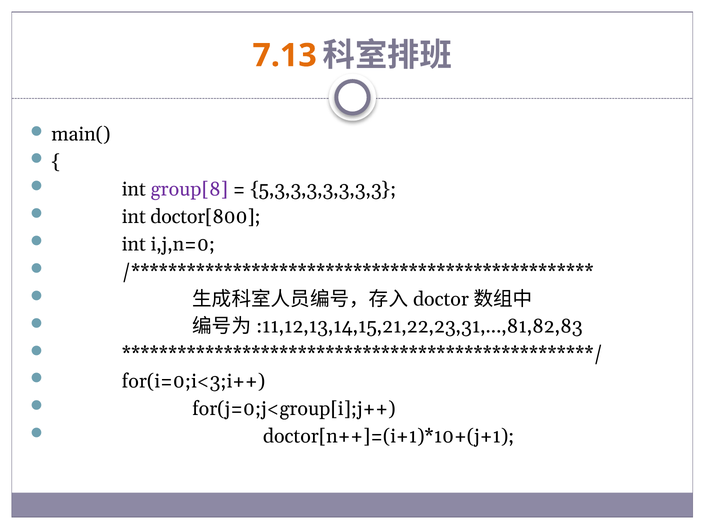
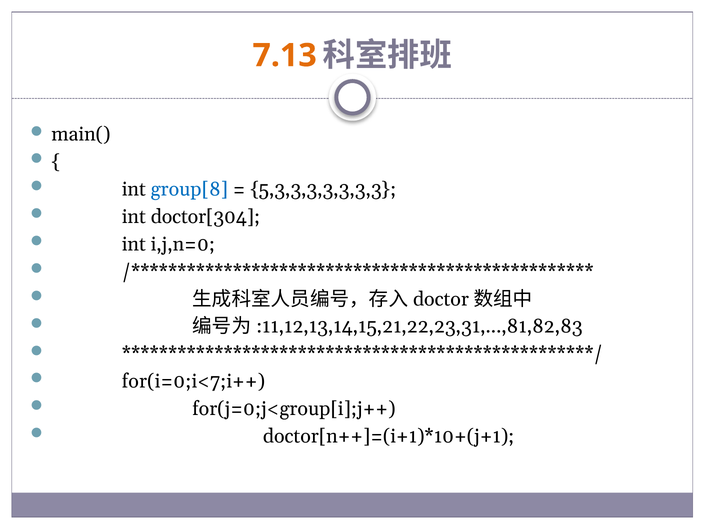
group[8 colour: purple -> blue (189, 189)
doctor[800: doctor[800 -> doctor[304 (205, 217)
for(i=0;i<3;i++: for(i=0;i<3;i++ -> for(i=0;i<7;i++ (193, 381)
